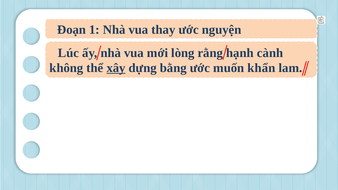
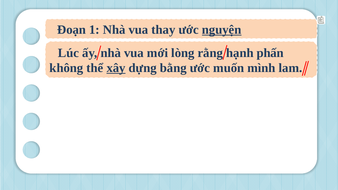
nguyện underline: none -> present (222, 30)
cành: cành -> phấn (270, 53)
khẩn: khẩn -> mình (261, 68)
